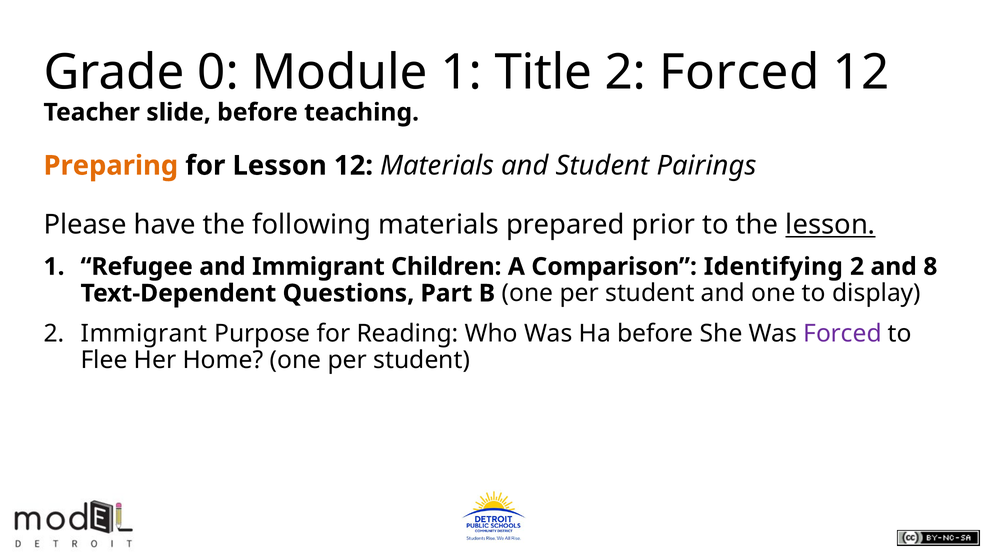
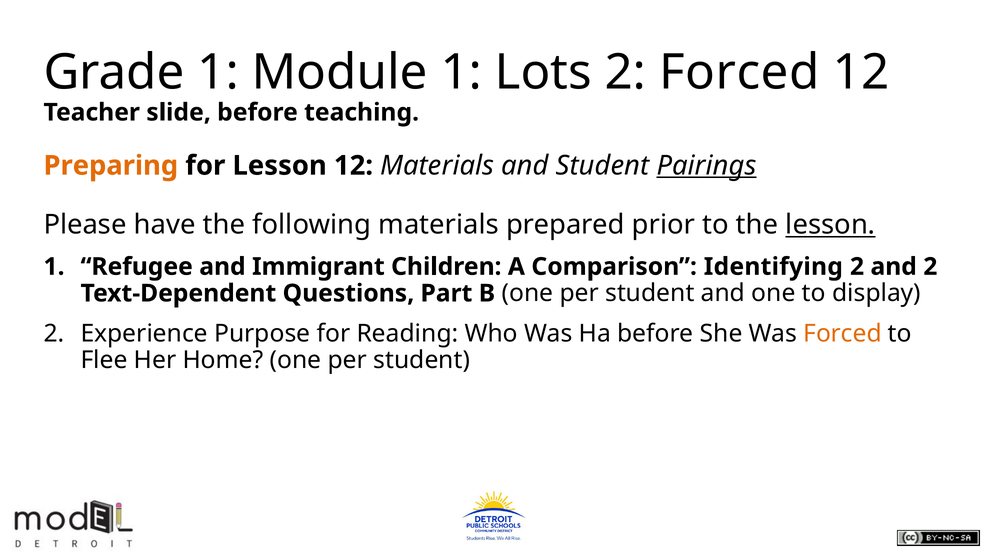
Grade 0: 0 -> 1 (218, 72)
Title: Title -> Lots (543, 72)
Pairings underline: none -> present (707, 166)
and 8: 8 -> 2 (930, 267)
2 Immigrant: Immigrant -> Experience (144, 334)
Forced colour: purple -> orange (843, 334)
